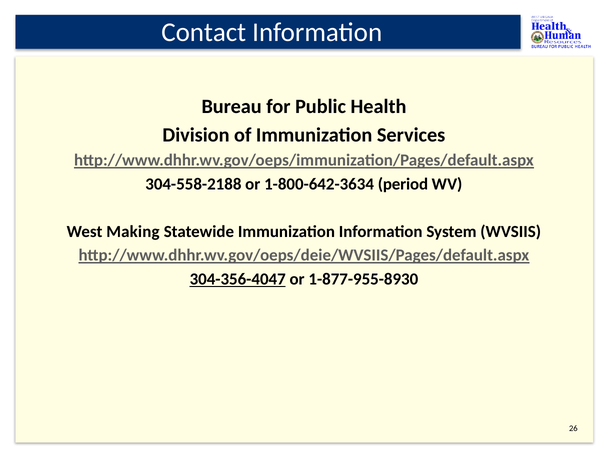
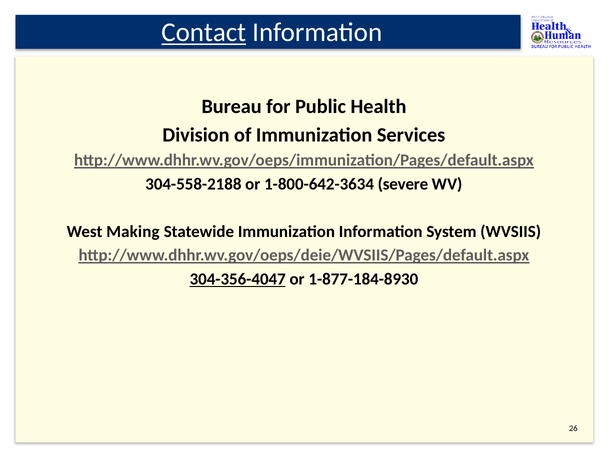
Contact underline: none -> present (204, 32)
period: period -> severe (403, 184)
1-877-955-8930: 1-877-955-8930 -> 1-877-184-8930 (363, 279)
